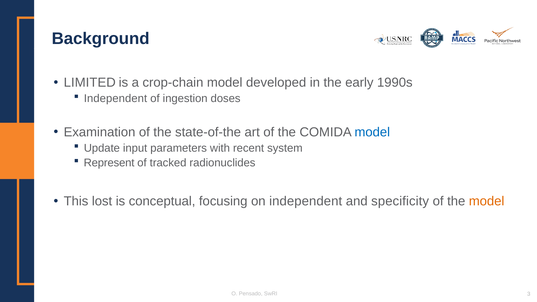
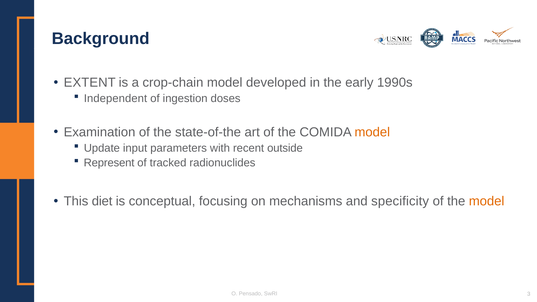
LIMITED: LIMITED -> EXTENT (90, 83)
model colour: blue -> orange (372, 132)
system: system -> outside (285, 148)
lost: lost -> diet (102, 201)
on independent: independent -> mechanisms (306, 201)
